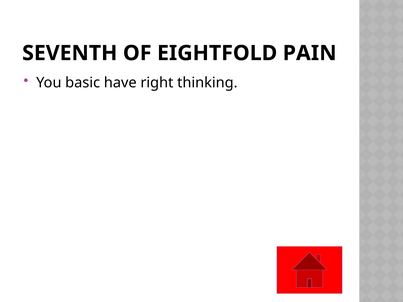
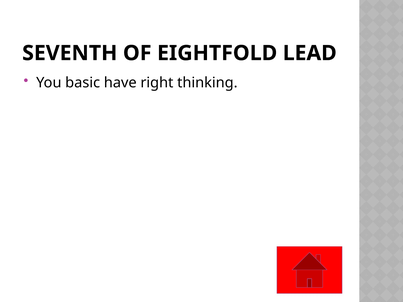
PAIN: PAIN -> LEAD (310, 53)
